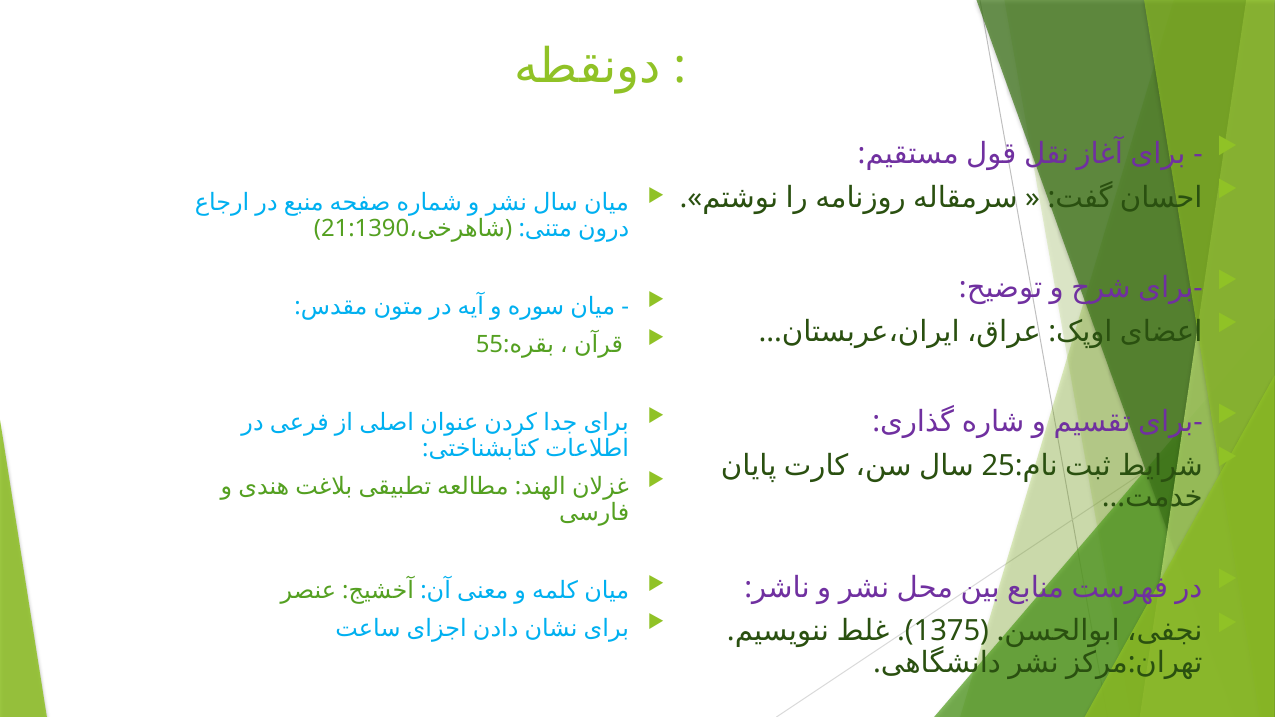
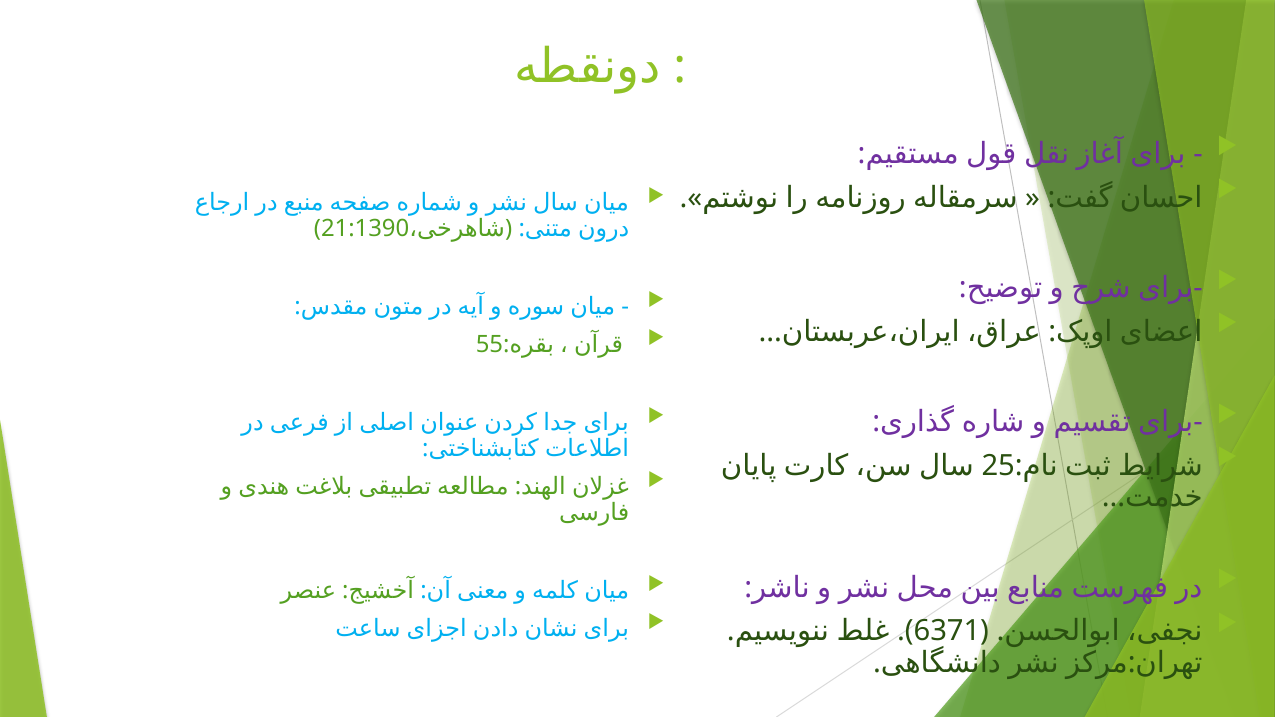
1375: 1375 -> 6371 (947, 631)
